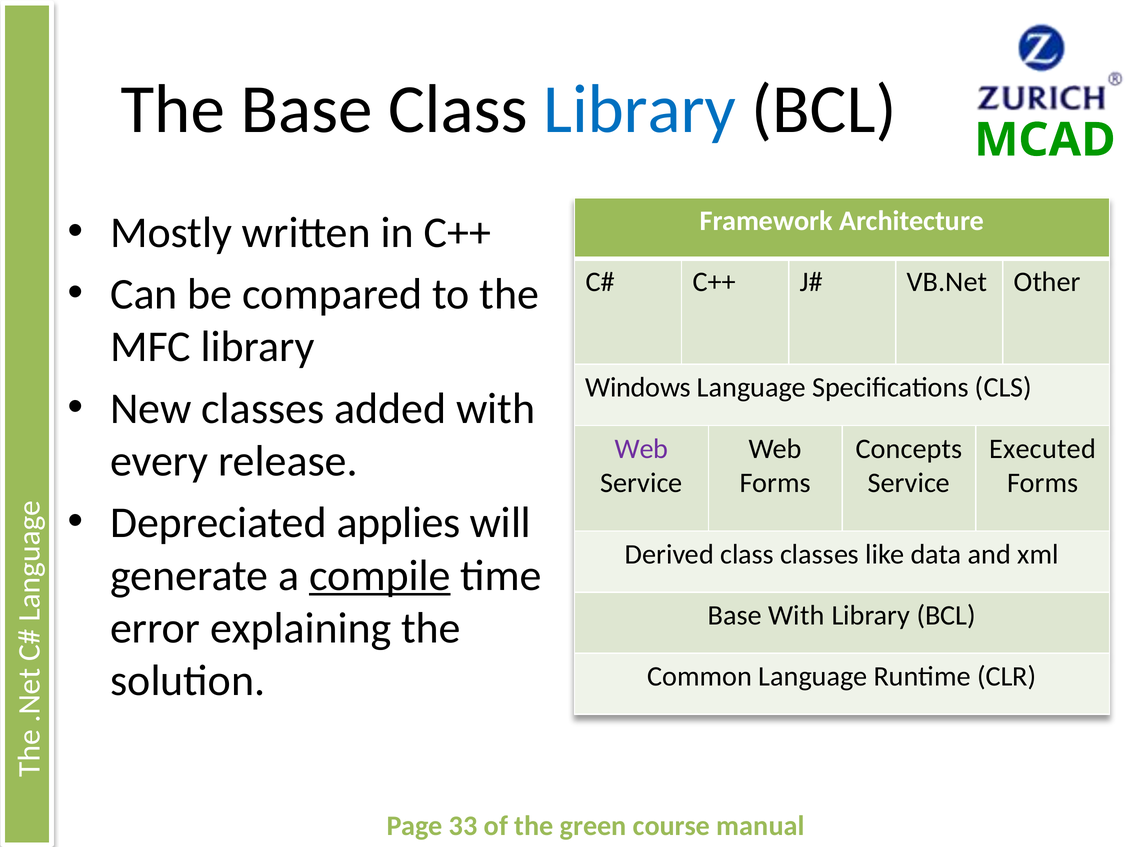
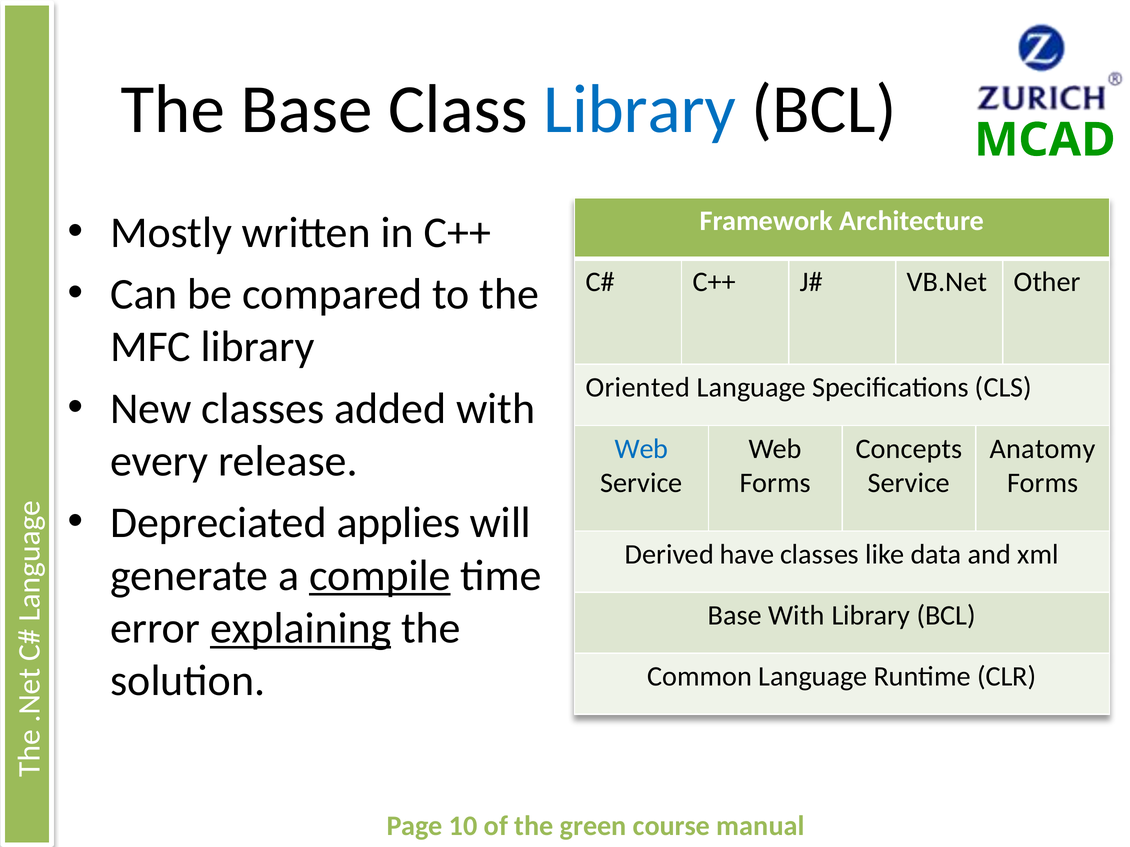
Windows: Windows -> Oriented (638, 388)
Web colour: purple -> blue (642, 449)
Executed: Executed -> Anatomy (1043, 449)
Derived class: class -> have (747, 555)
explaining underline: none -> present (301, 629)
33: 33 -> 10 (463, 826)
